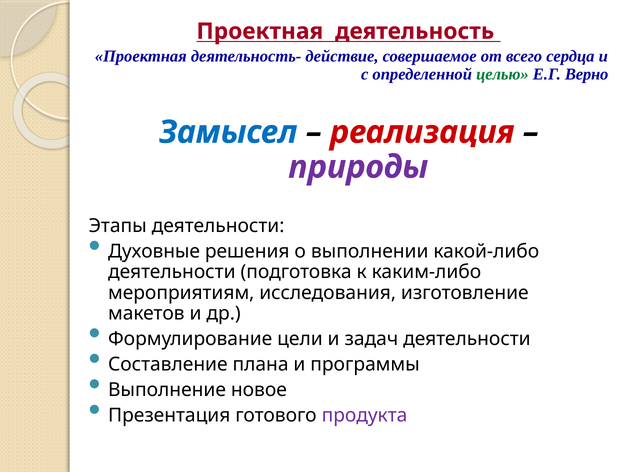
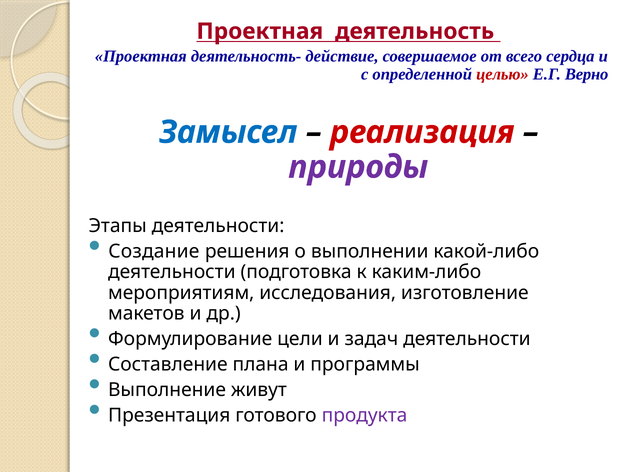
целью colour: green -> red (502, 74)
Духовные: Духовные -> Создание (154, 251)
новое: новое -> живут (259, 390)
